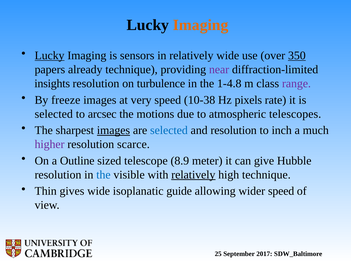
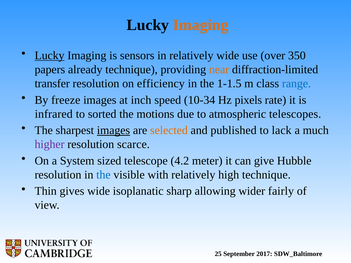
350 underline: present -> none (297, 56)
near colour: purple -> orange (219, 70)
insights: insights -> transfer (52, 84)
turbulence: turbulence -> efficiency (161, 84)
1-4.8: 1-4.8 -> 1-1.5 (229, 84)
range colour: purple -> blue (296, 84)
very: very -> inch (141, 100)
10-38: 10-38 -> 10-34 (200, 100)
selected: selected -> infrared (54, 114)
arcsec: arcsec -> sorted (102, 114)
selected colour: blue -> orange (169, 130)
and resolution: resolution -> published (234, 130)
inch: inch -> lack (282, 130)
Outline: Outline -> System (77, 161)
8.9: 8.9 -> 4.2 (180, 161)
relatively underline: present -> none (193, 175)
guide: guide -> sharp (179, 191)
wider speed: speed -> fairly (281, 191)
